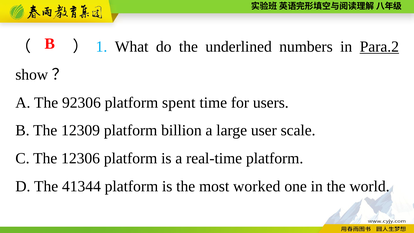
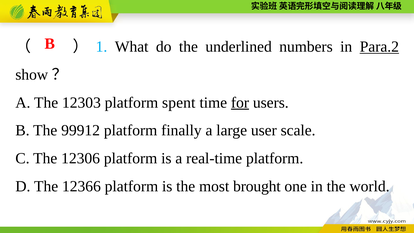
92306: 92306 -> 12303 (81, 103)
for underline: none -> present (240, 103)
12309: 12309 -> 99912 (81, 130)
billion: billion -> finally (181, 130)
41344: 41344 -> 12366 (81, 186)
worked: worked -> brought (257, 186)
